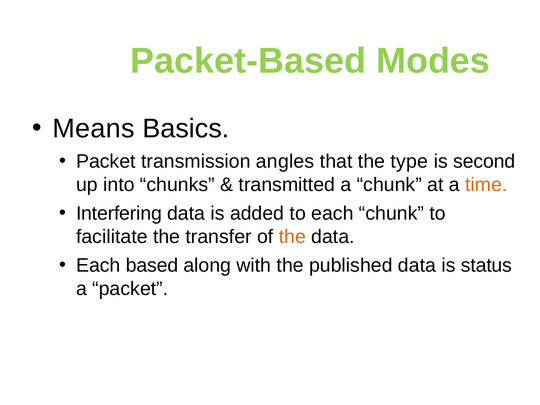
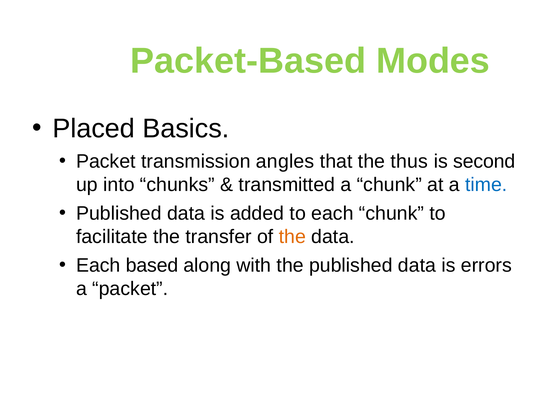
Means: Means -> Placed (94, 129)
type: type -> thus (409, 161)
time colour: orange -> blue (486, 185)
Interfering: Interfering -> Published (119, 213)
status: status -> errors (486, 265)
